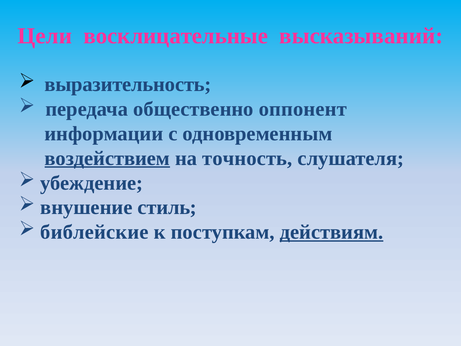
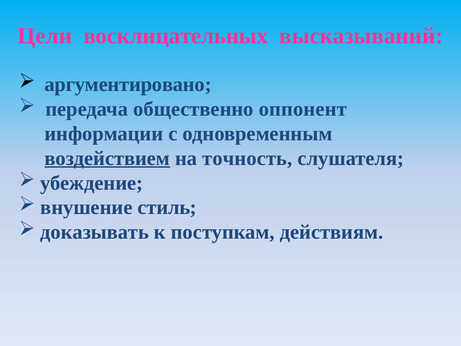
восклицательные: восклицательные -> восклицательных (176, 36)
выразительность: выразительность -> аргументировано (128, 84)
библейские: библейские -> доказывать (95, 232)
действиям underline: present -> none (332, 232)
